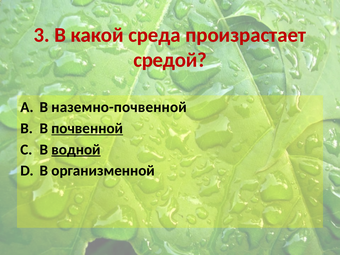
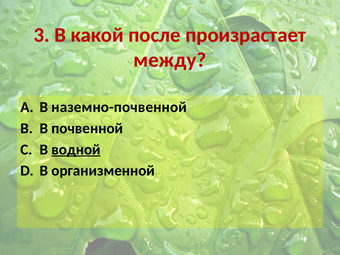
среда: среда -> после (154, 35)
средой: средой -> между (170, 60)
почвенной underline: present -> none (87, 128)
